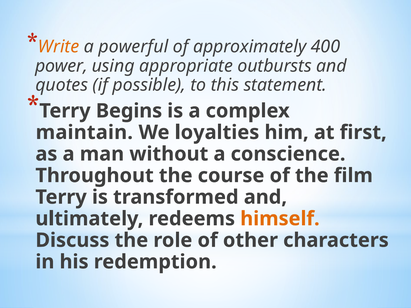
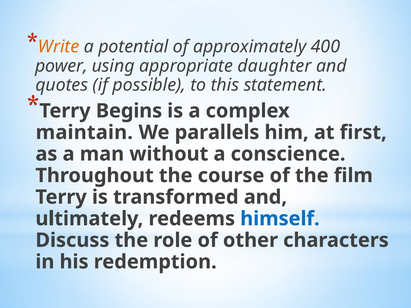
powerful: powerful -> potential (133, 47)
outbursts: outbursts -> daughter (274, 66)
loyalties: loyalties -> parallels (217, 133)
himself colour: orange -> blue (280, 219)
